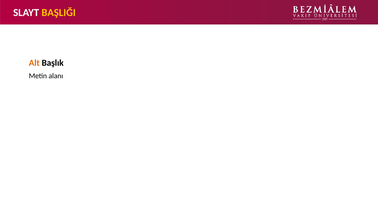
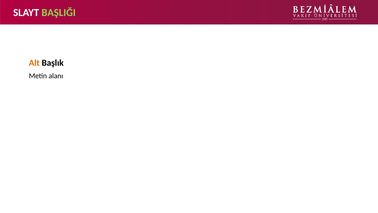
BAŞLIĞI colour: yellow -> light green (59, 13)
